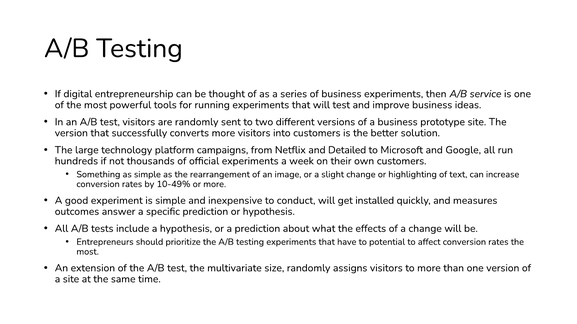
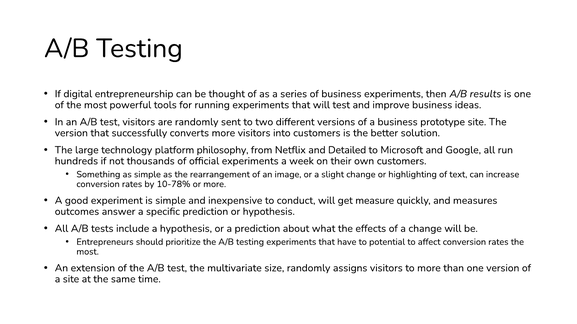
service: service -> results (486, 94)
campaigns: campaigns -> philosophy (223, 150)
10-49%: 10-49% -> 10-78% (174, 184)
installed: installed -> measure (375, 201)
